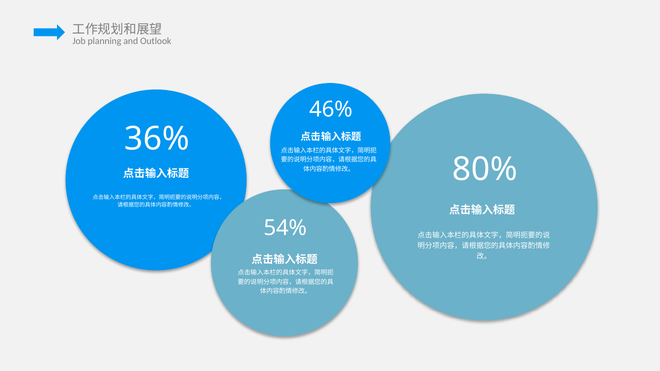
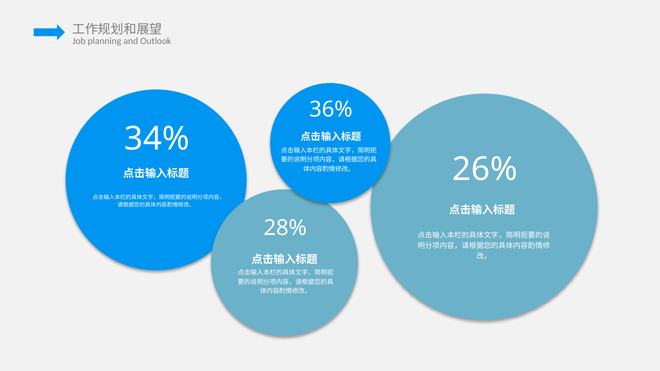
46%: 46% -> 36% (331, 110)
36%: 36% -> 34% (157, 139)
80%: 80% -> 26% (485, 169)
54%: 54% -> 28% (285, 228)
